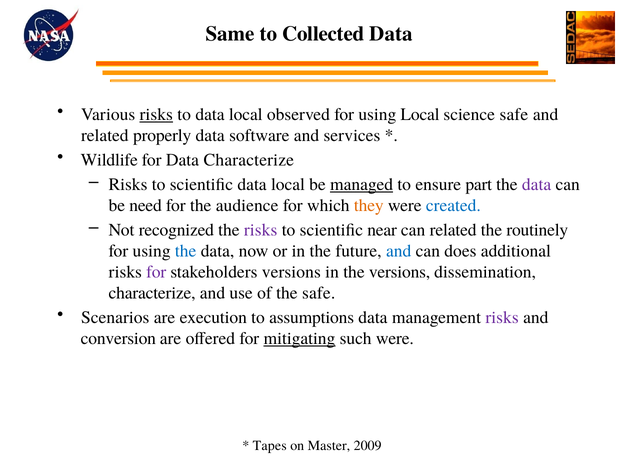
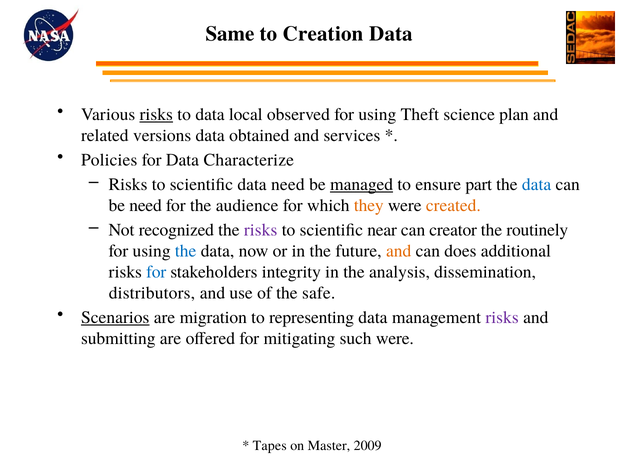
Collected: Collected -> Creation (323, 34)
using Local: Local -> Theft (420, 115)
science safe: safe -> plan (514, 115)
properly: properly -> versions (162, 136)
software: software -> obtained (259, 136)
Wildlife: Wildlife -> Policies (109, 160)
scientific data local: local -> need (288, 185)
data colour: purple -> blue (537, 185)
created colour: blue -> orange (453, 206)
can related: related -> creator (453, 230)
and colour: blue -> orange (399, 251)
for colour: purple -> blue (156, 272)
stakeholders versions: versions -> integrity (291, 272)
the versions: versions -> analysis (399, 272)
characterize: characterize -> distributors (152, 293)
Scenarios underline: none -> present (115, 318)
execution: execution -> migration (213, 318)
assumptions: assumptions -> representing (312, 318)
conversion: conversion -> submitting (118, 339)
mitigating underline: present -> none (299, 339)
